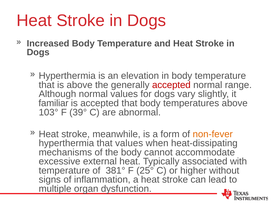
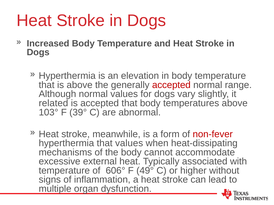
familiar: familiar -> related (53, 103)
non-fever colour: orange -> red (213, 134)
381°: 381° -> 606° (115, 171)
25°: 25° -> 49° (145, 171)
